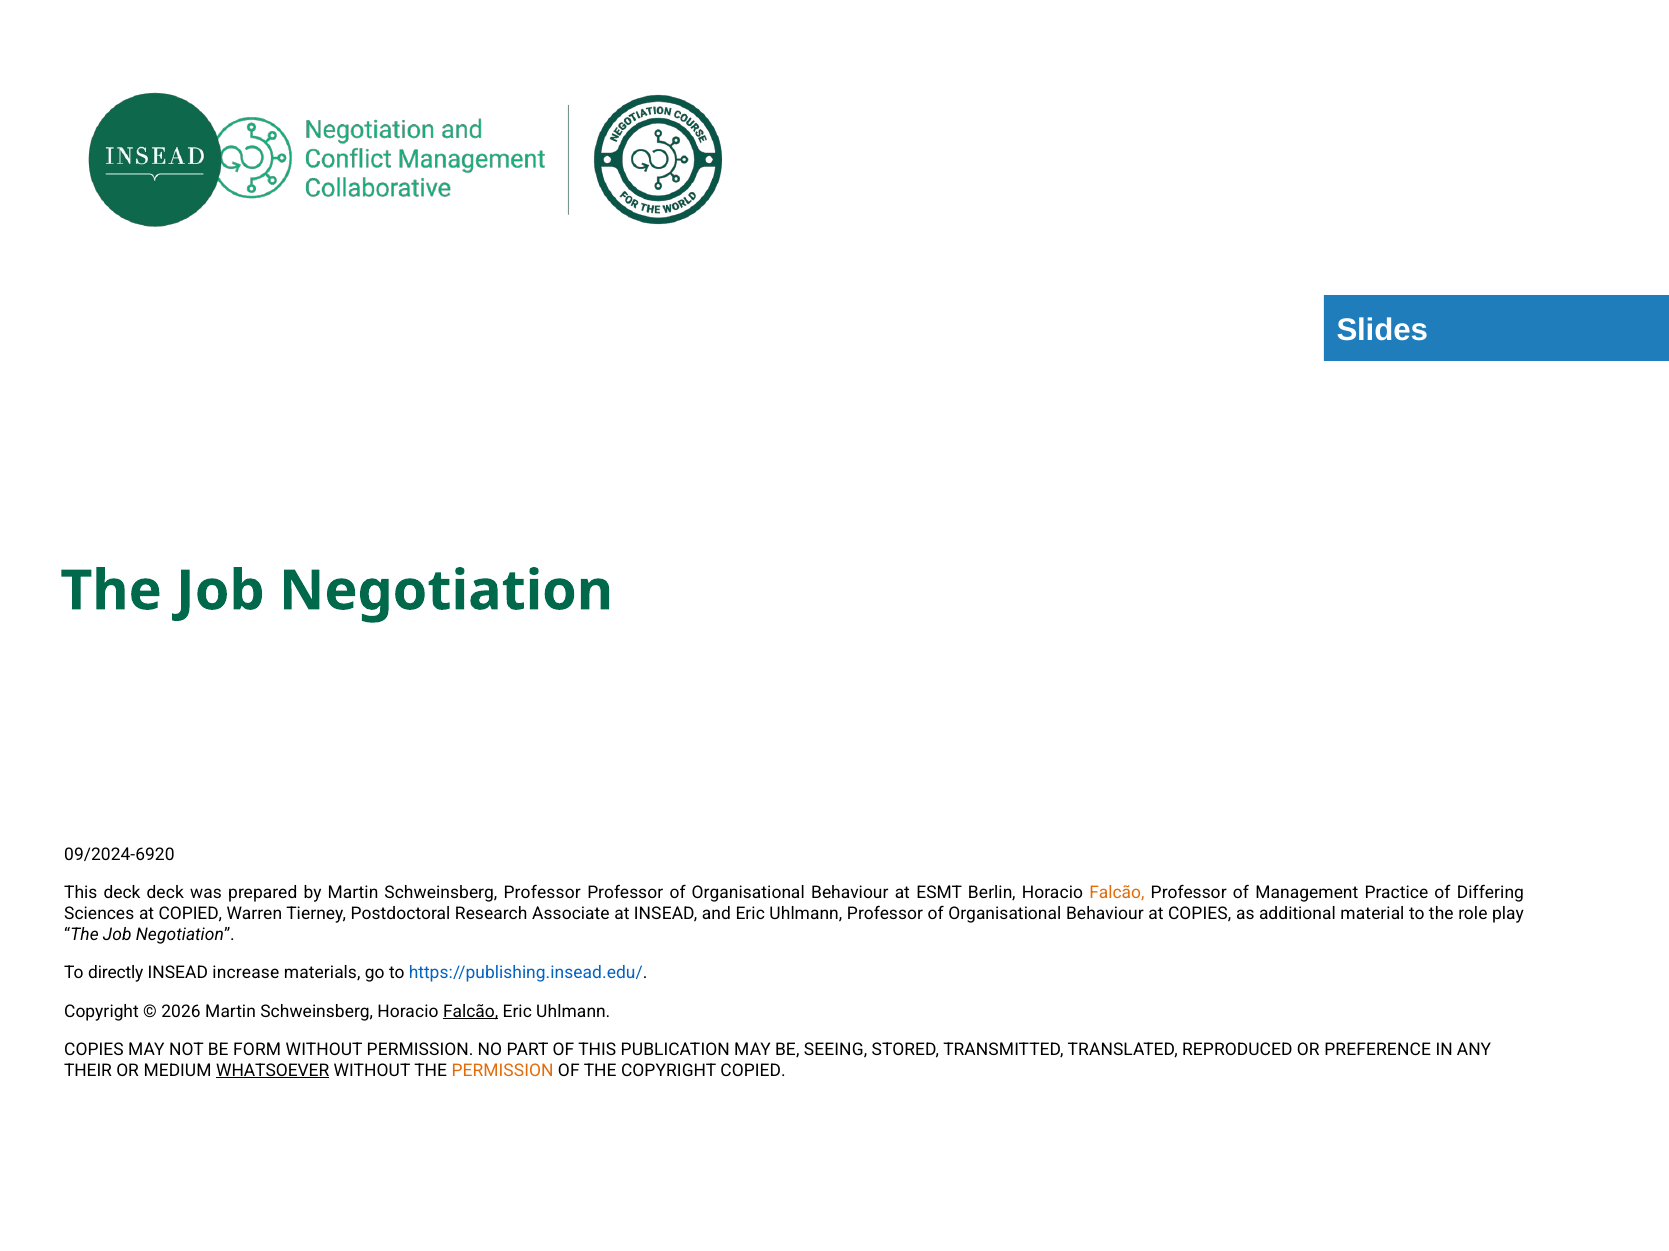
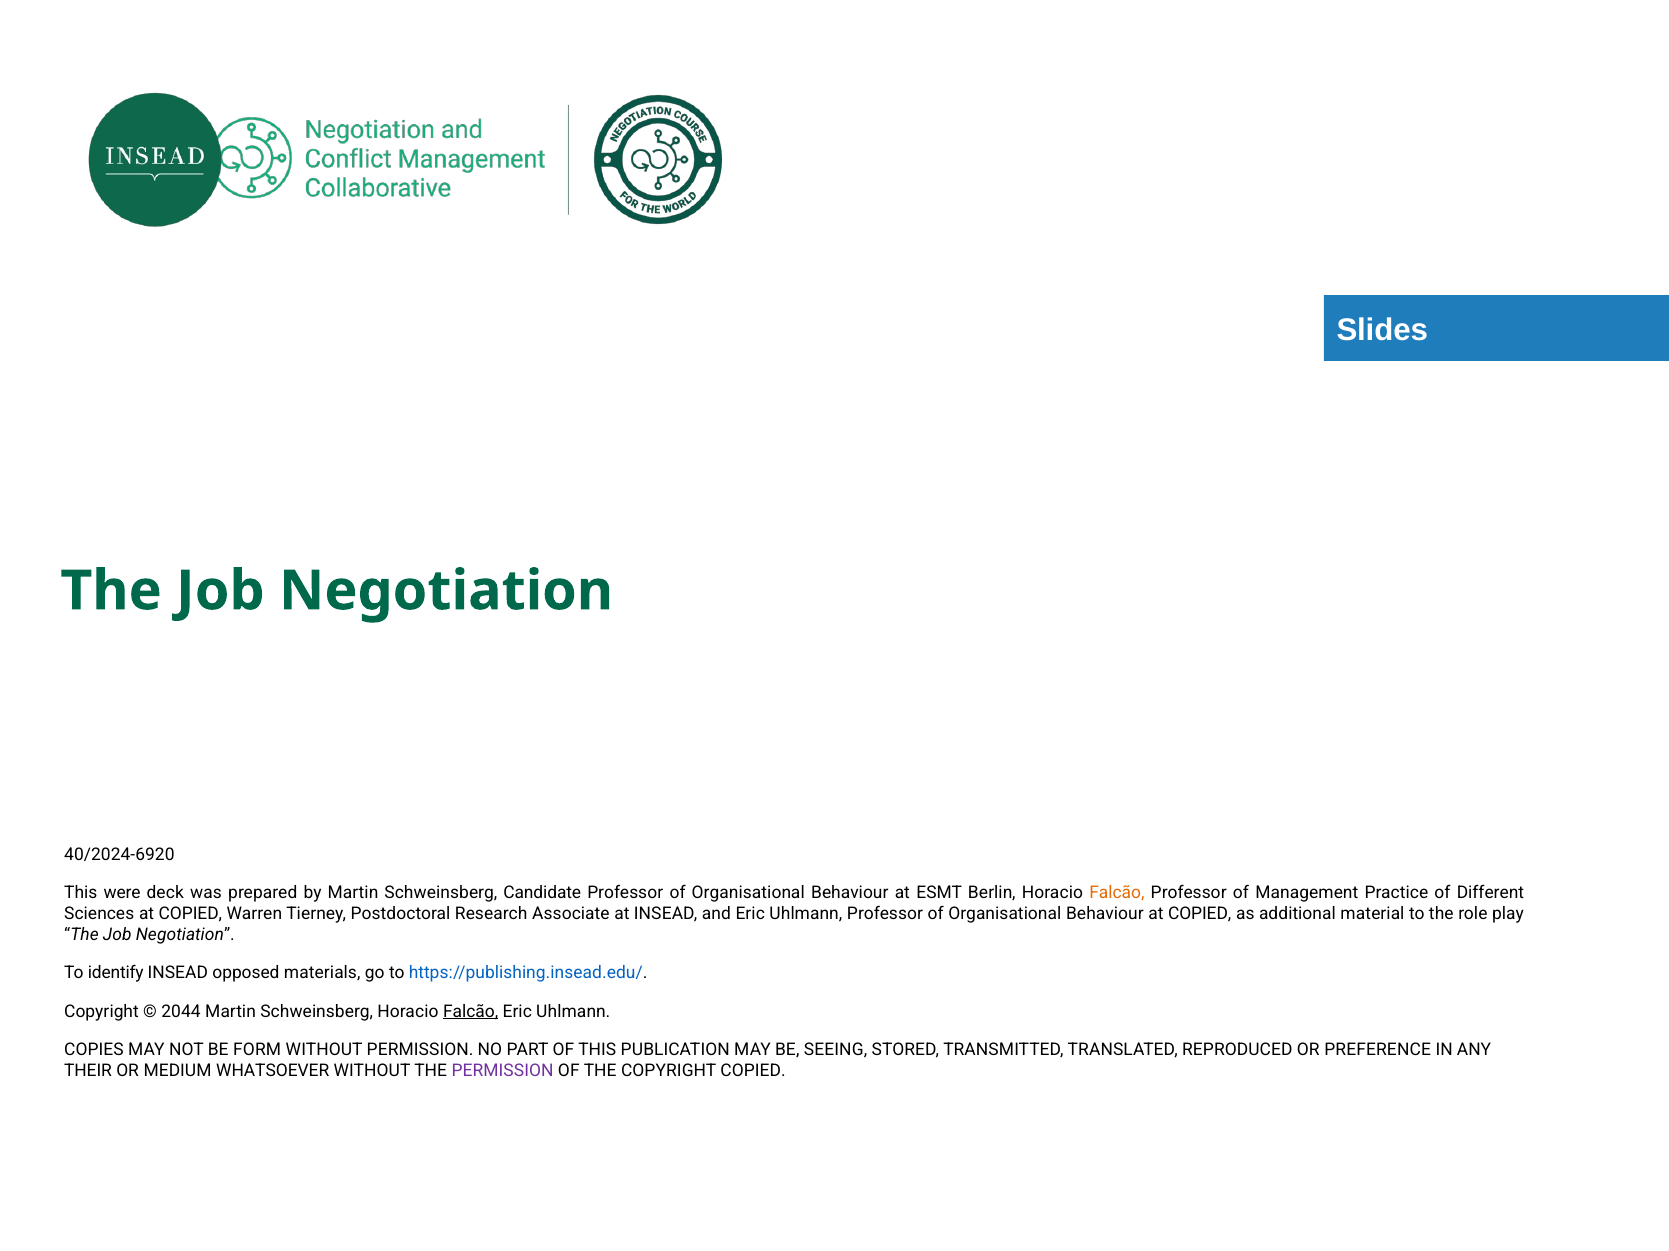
09/2024-6920: 09/2024-6920 -> 40/2024-6920 (119, 855)
This deck: deck -> were (122, 893)
Schweinsberg Professor: Professor -> Candidate (542, 893)
Differing: Differing -> Different (1490, 893)
Behaviour at COPIES: COPIES -> COPIED (1200, 914)
directly: directly -> identify (116, 974)
increase: increase -> opposed (246, 974)
2026: 2026 -> 2044 (181, 1012)
WHATSOEVER underline: present -> none (273, 1071)
PERMISSION colour: orange -> purple (503, 1071)
